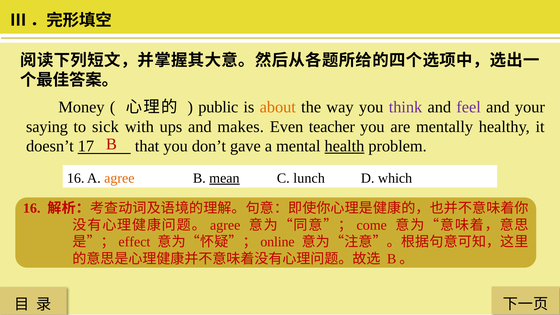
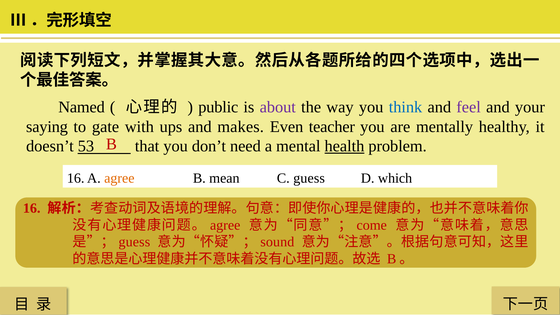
Money: Money -> Named (82, 107)
about colour: orange -> purple (278, 107)
think colour: purple -> blue (406, 107)
sick: sick -> gate (106, 127)
17: 17 -> 53 (86, 146)
gave: gave -> need (245, 146)
mean underline: present -> none (224, 178)
C lunch: lunch -> guess (309, 178)
effect: effect -> guess (134, 242)
online: online -> sound (277, 242)
